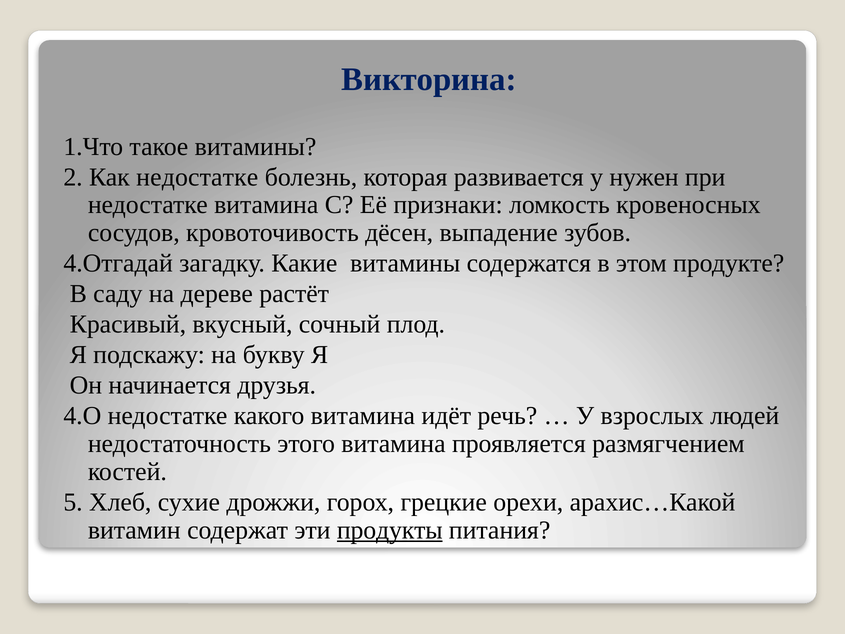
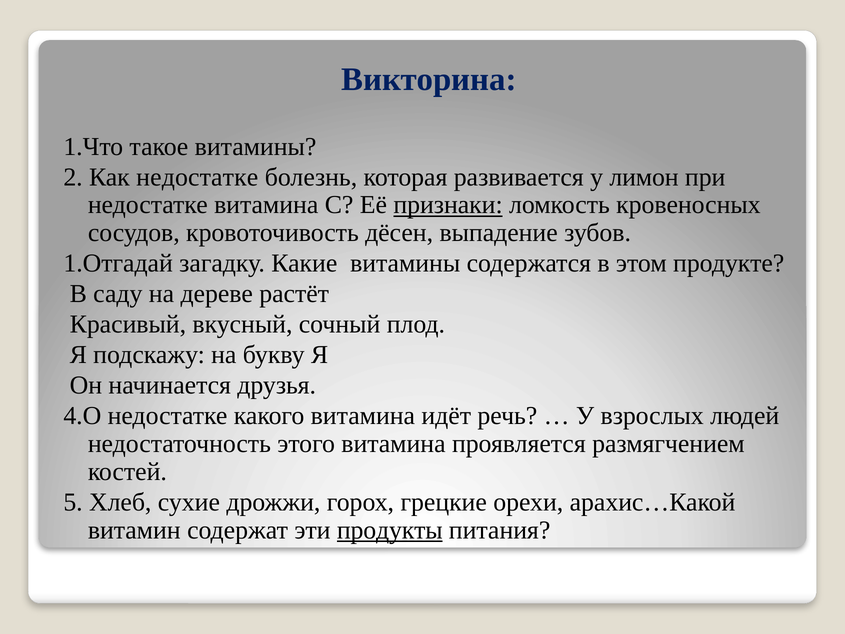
нужен: нужен -> лимон (644, 177)
признаки underline: none -> present (448, 205)
4.Отгадай: 4.Отгадай -> 1.Отгадай (118, 263)
